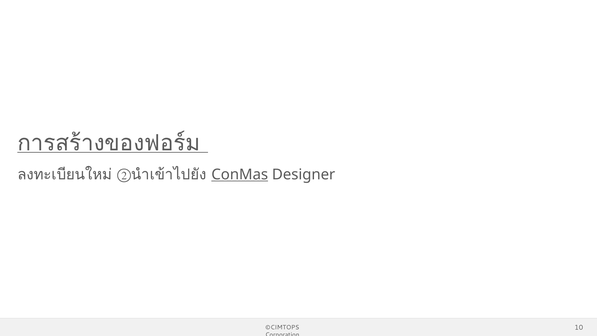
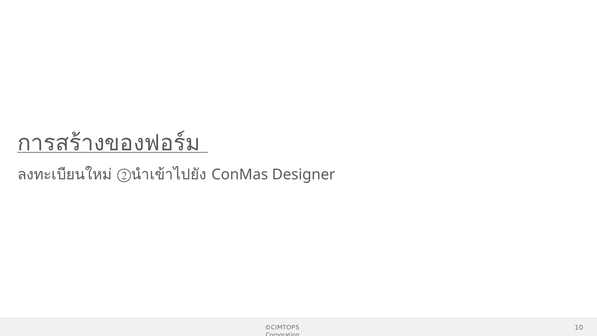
ConMas underline: present -> none (240, 174)
